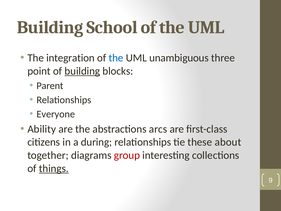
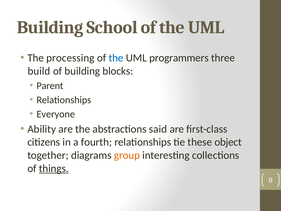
integration: integration -> processing (70, 58)
unambiguous: unambiguous -> programmers (179, 58)
point: point -> build (39, 71)
building underline: present -> none (82, 71)
arcs: arcs -> said (158, 129)
during: during -> fourth (96, 142)
about: about -> object (228, 142)
group colour: red -> orange (127, 155)
